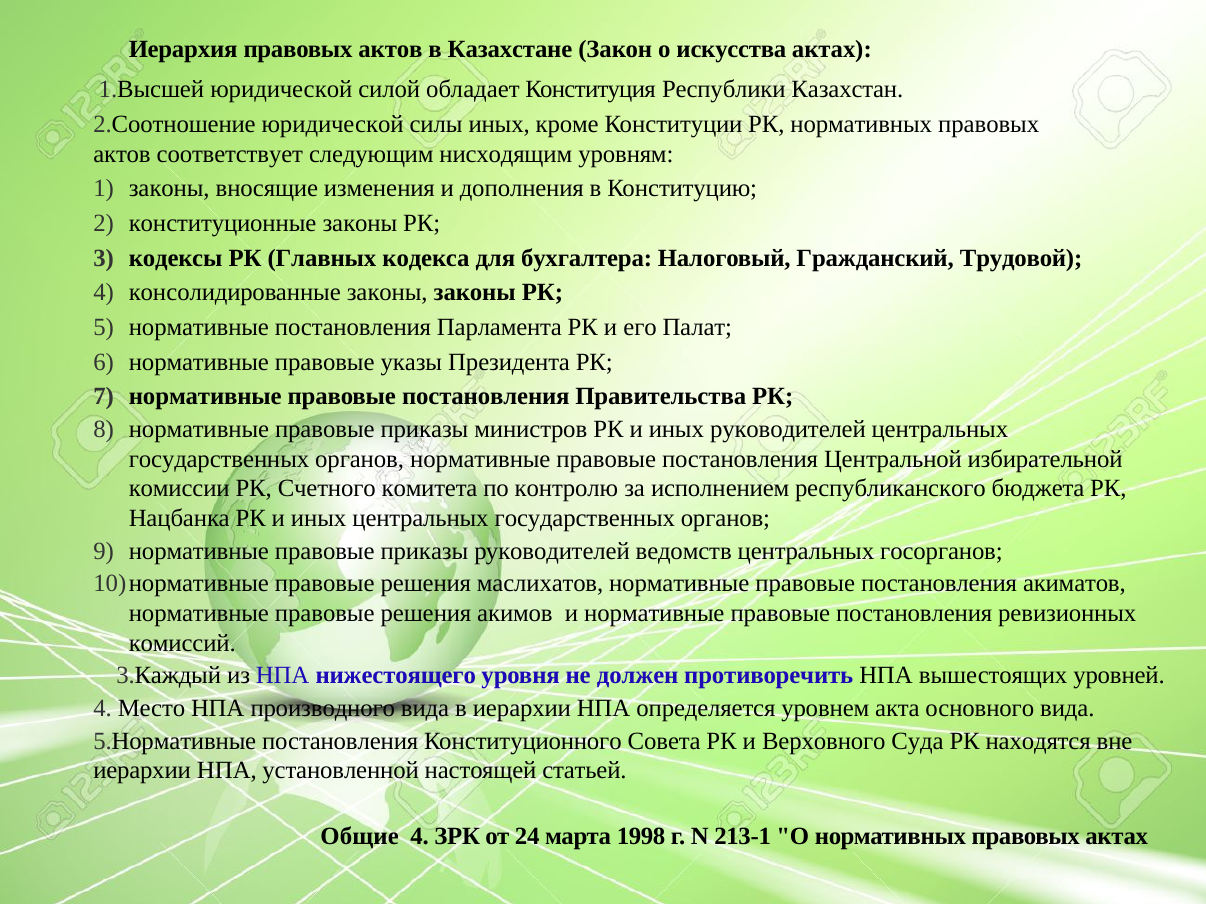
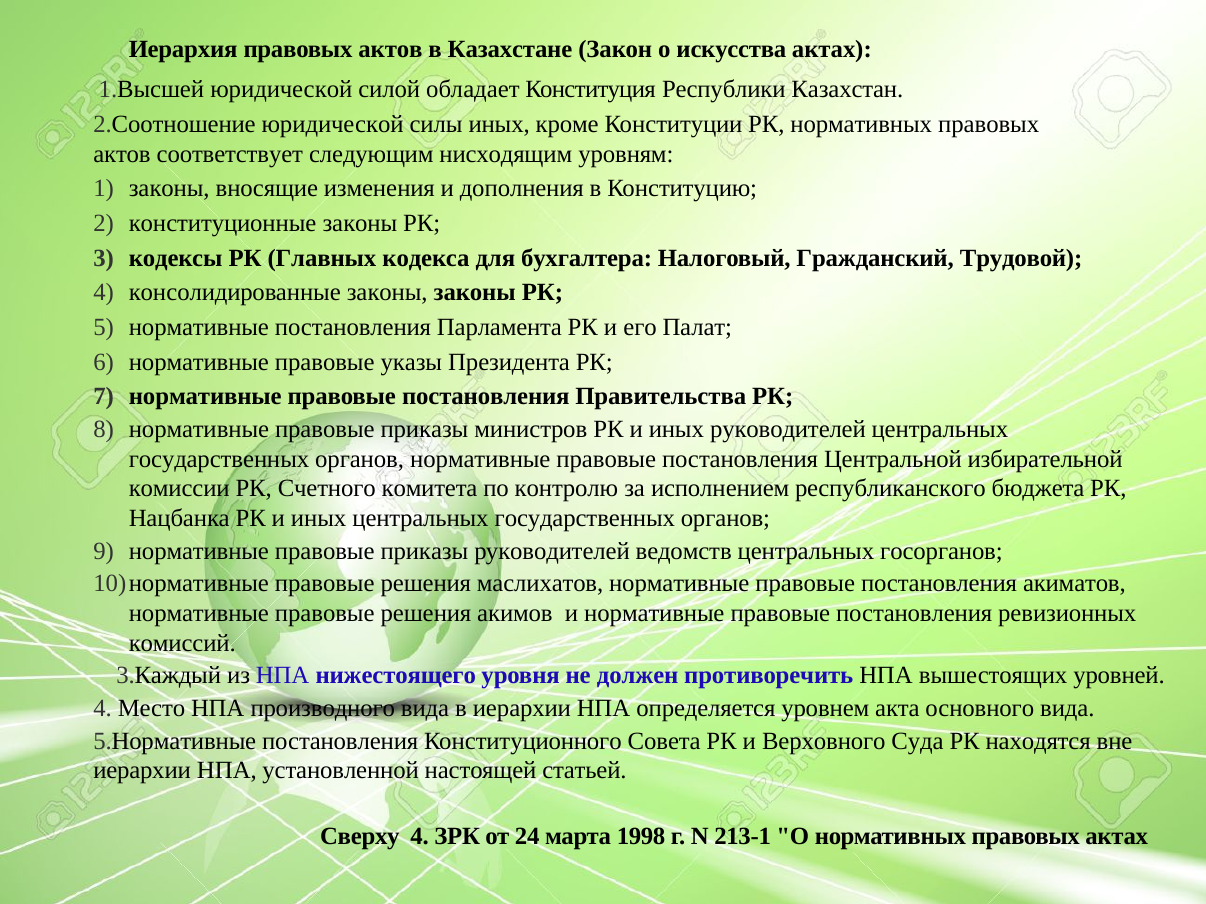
Общие: Общие -> Сверху (360, 837)
